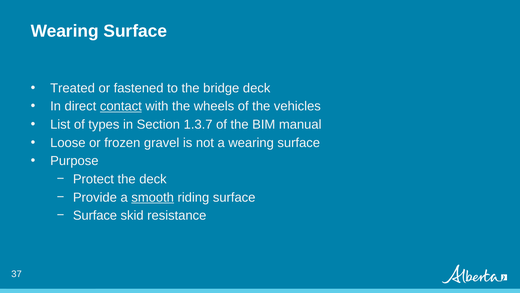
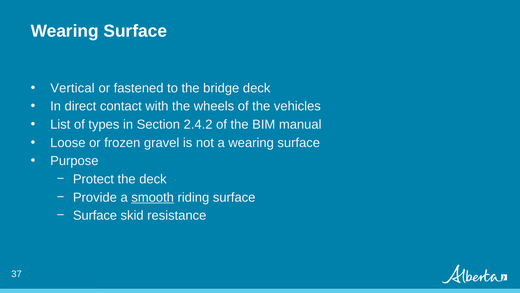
Treated: Treated -> Vertical (72, 88)
contact underline: present -> none (121, 106)
1.3.7: 1.3.7 -> 2.4.2 (198, 124)
